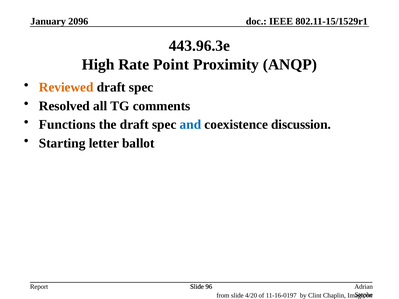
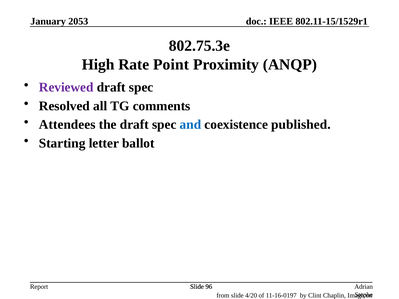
2096: 2096 -> 2053 (78, 21)
443.96.3e: 443.96.3e -> 802.75.3e (199, 46)
Reviewed colour: orange -> purple (66, 87)
Functions: Functions -> Attendees (67, 125)
discussion: discussion -> published (301, 125)
